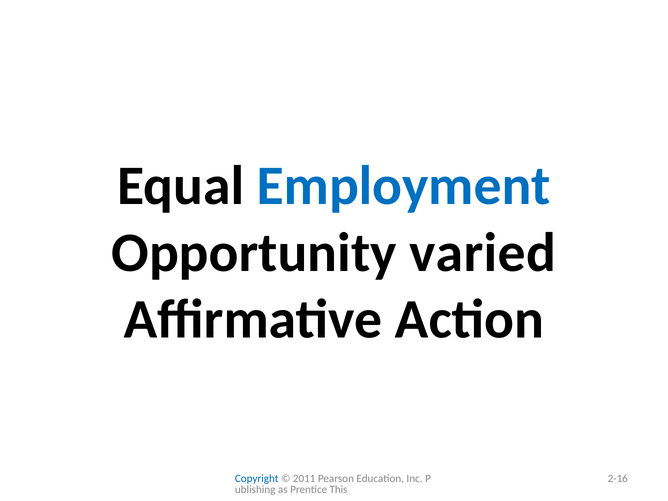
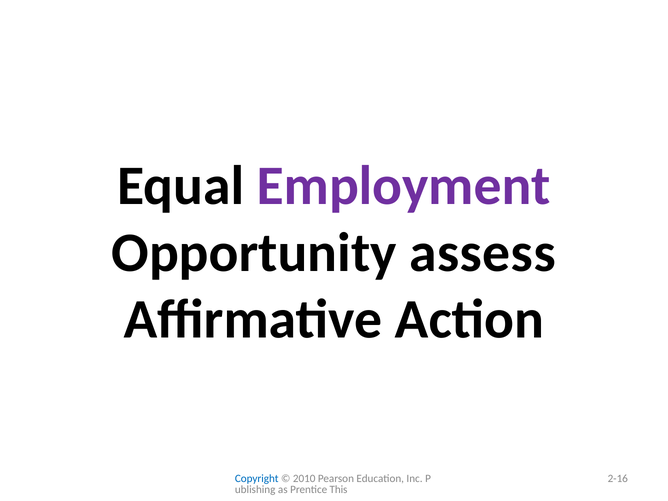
Employment colour: blue -> purple (404, 186)
varied: varied -> assess (483, 253)
2011: 2011 -> 2010 (304, 478)
